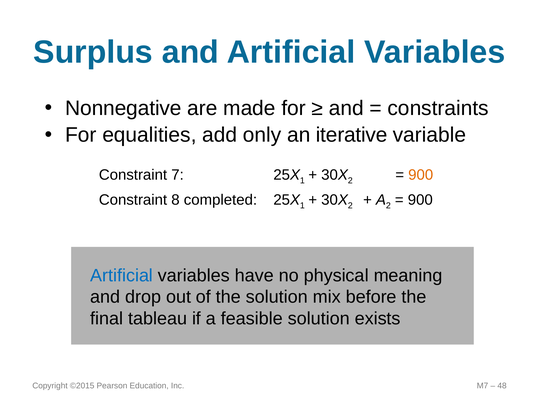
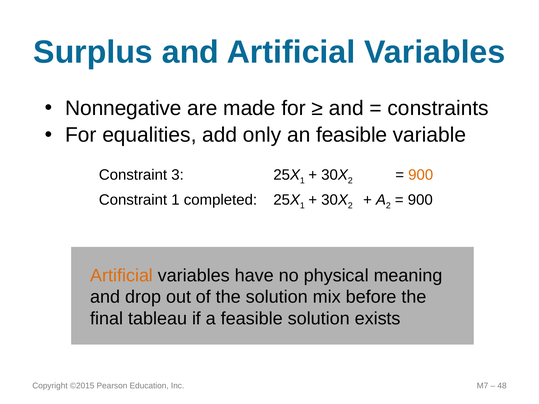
an iterative: iterative -> feasible (352, 135)
7: 7 -> 3 (178, 175)
Constraint 8: 8 -> 1 (175, 200)
Artificial colour: blue -> orange (122, 276)
